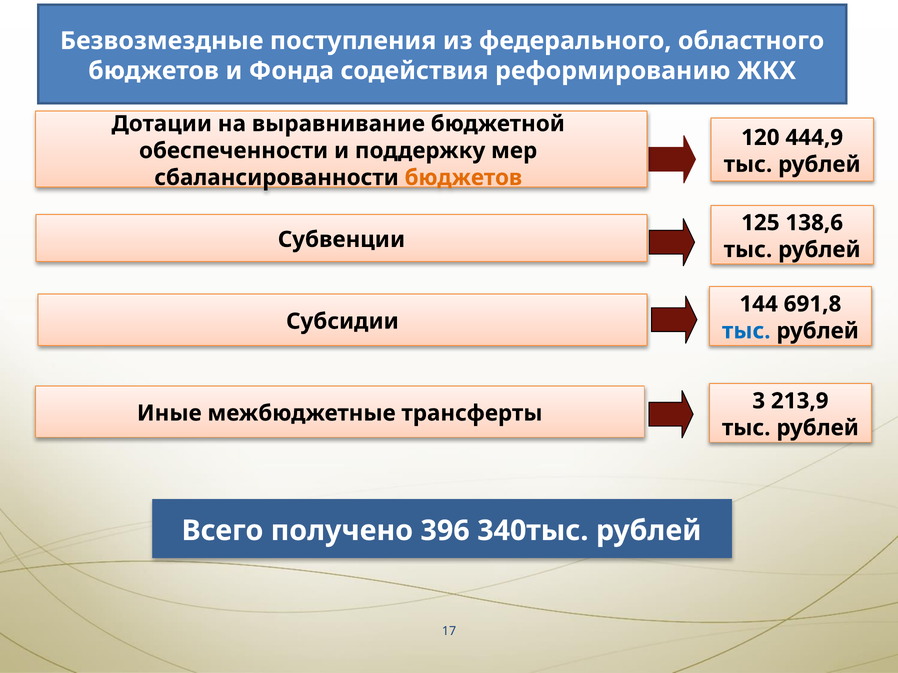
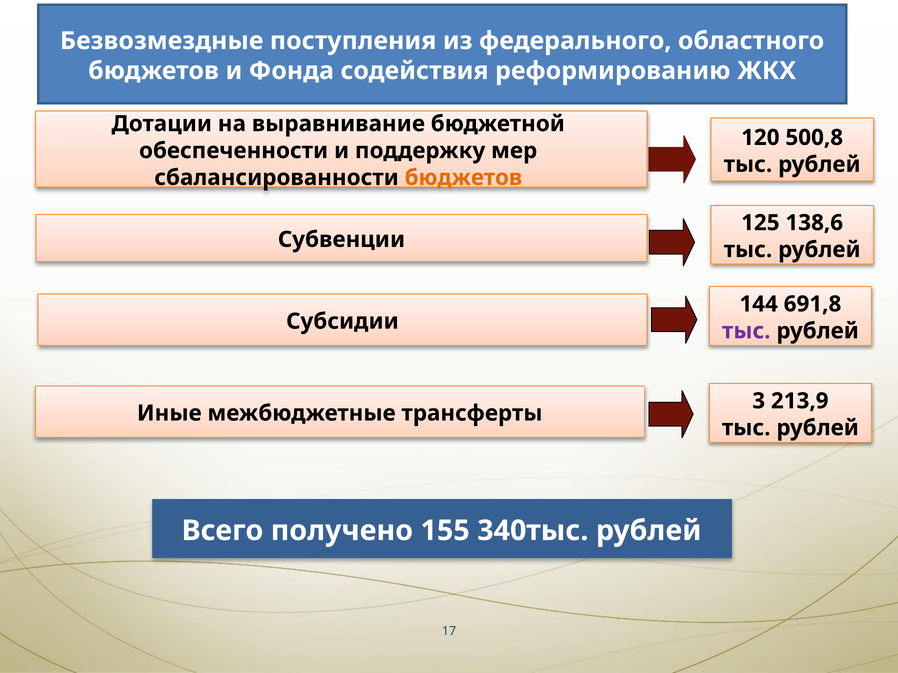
444,9: 444,9 -> 500,8 (814, 138)
тыс colour: blue -> purple (746, 331)
396: 396 -> 155 (445, 531)
